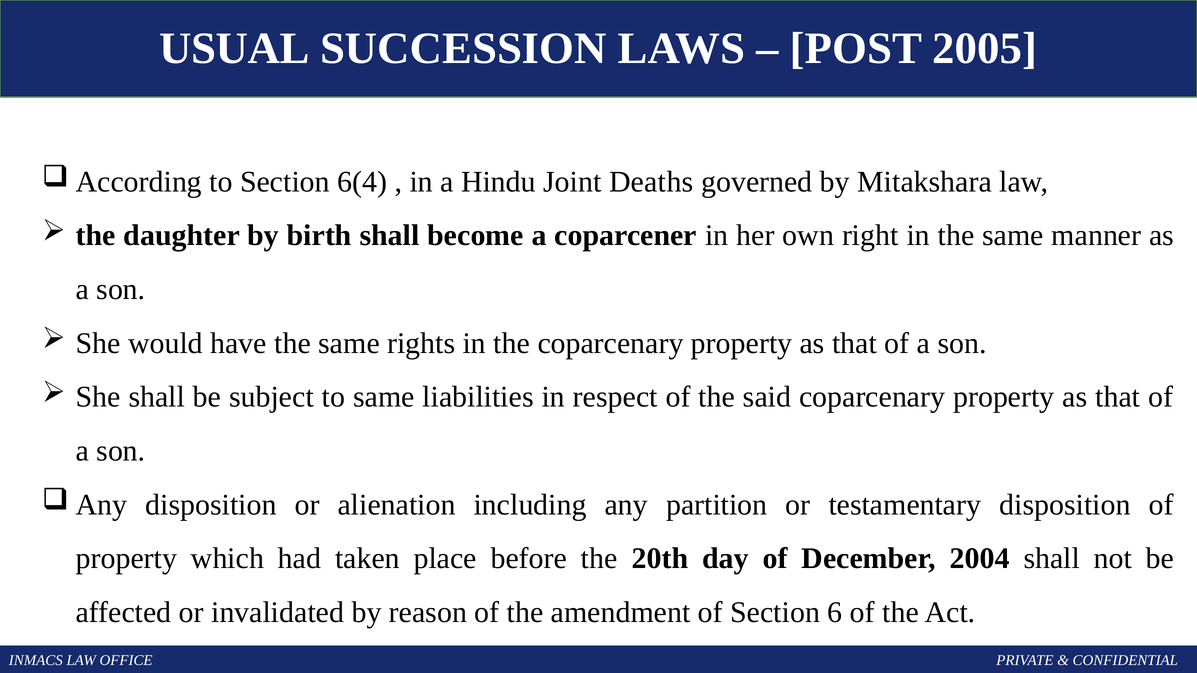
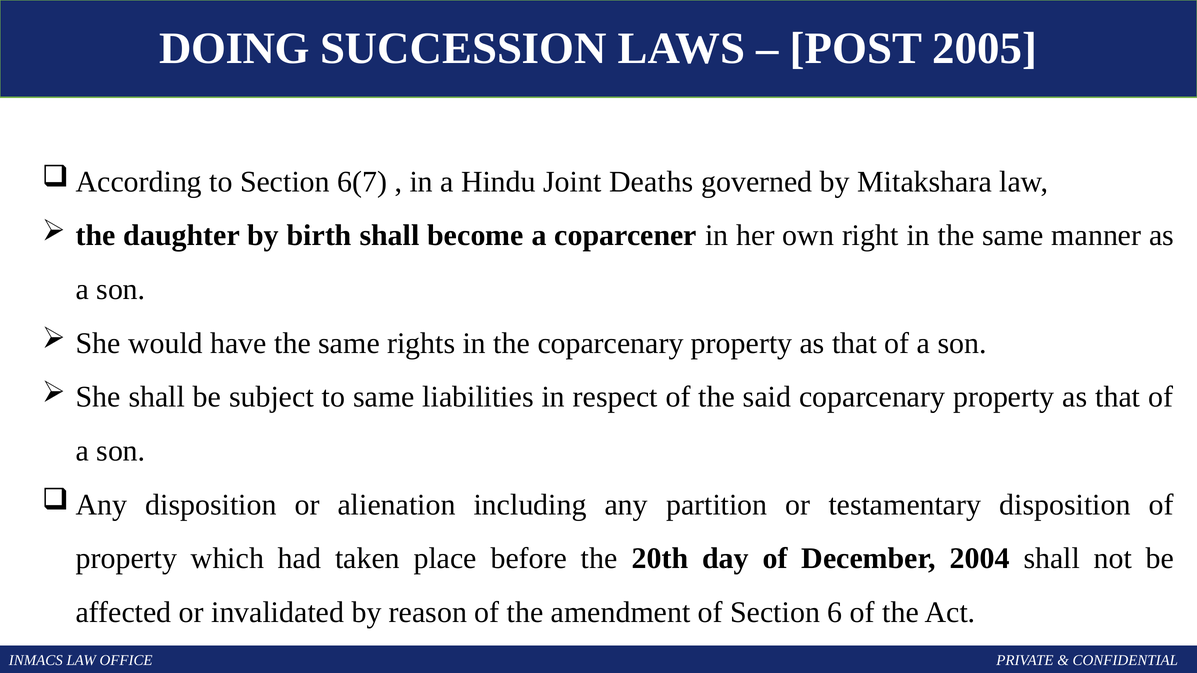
USUAL: USUAL -> DOING (234, 48)
6(4: 6(4 -> 6(7 (362, 182)
